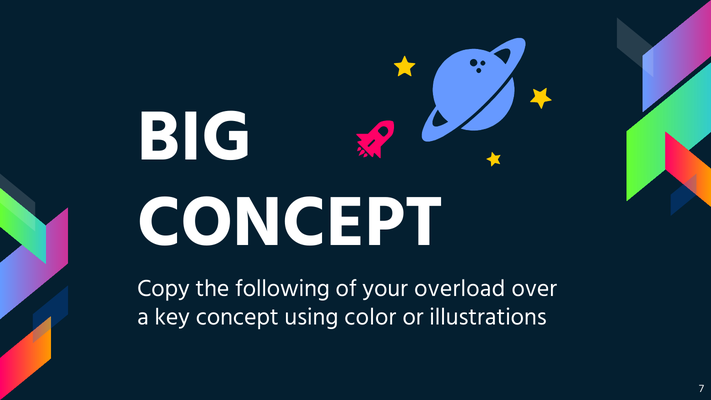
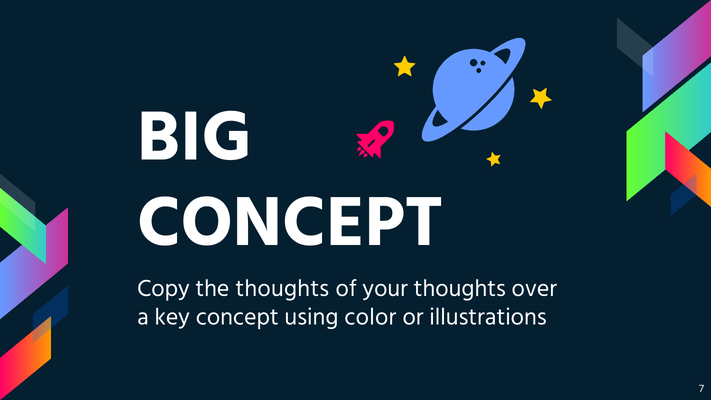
the following: following -> thoughts (282, 288)
your overload: overload -> thoughts (460, 288)
